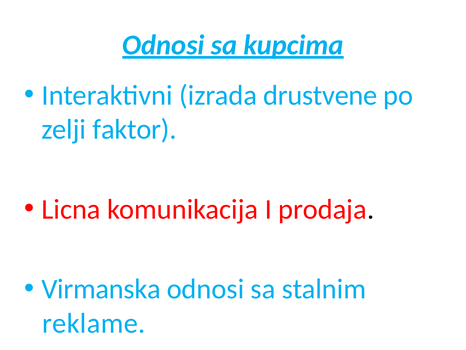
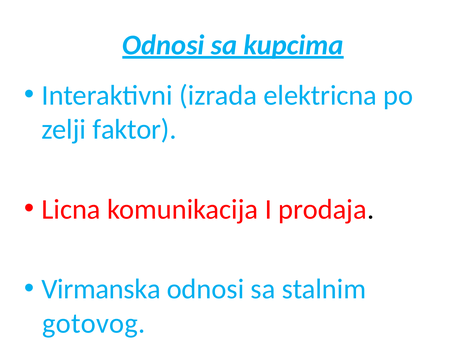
drustvene: drustvene -> elektricna (320, 95)
reklame: reklame -> gotovog (94, 323)
